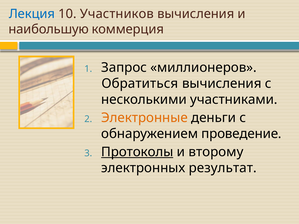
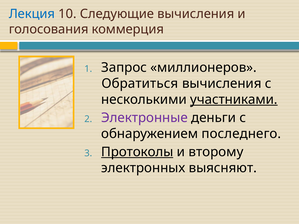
Участников: Участников -> Следующие (117, 14)
наибольшую: наибольшую -> голосования (49, 29)
участниками underline: none -> present (234, 100)
Электронные colour: orange -> purple (144, 118)
проведение: проведение -> последнего (241, 134)
результат: результат -> выясняют (223, 168)
